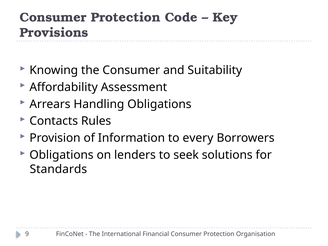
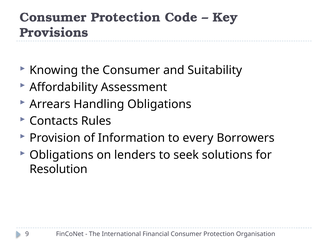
Standards: Standards -> Resolution (58, 169)
